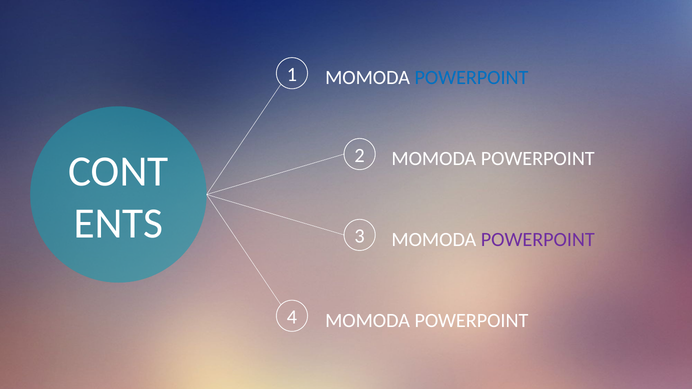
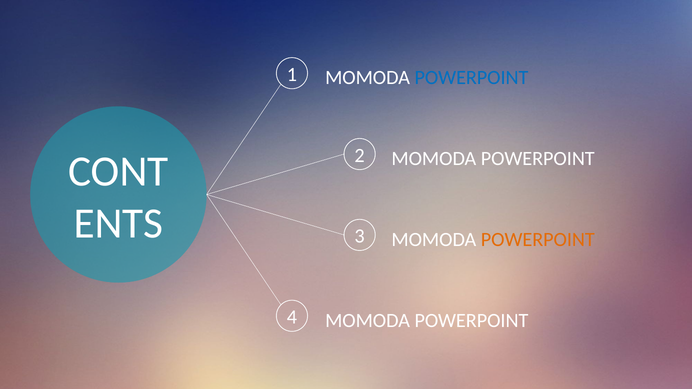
POWERPOINT colour: purple -> orange (538, 240)
